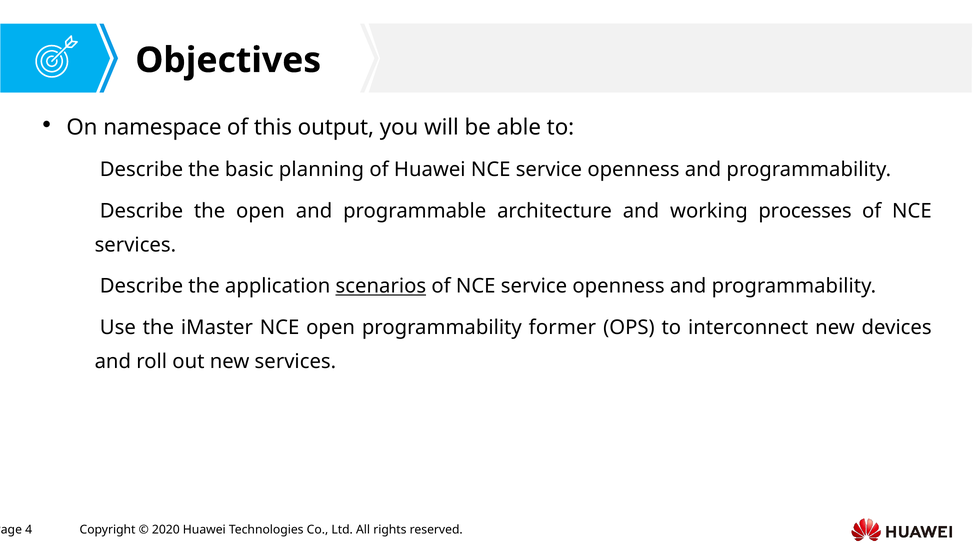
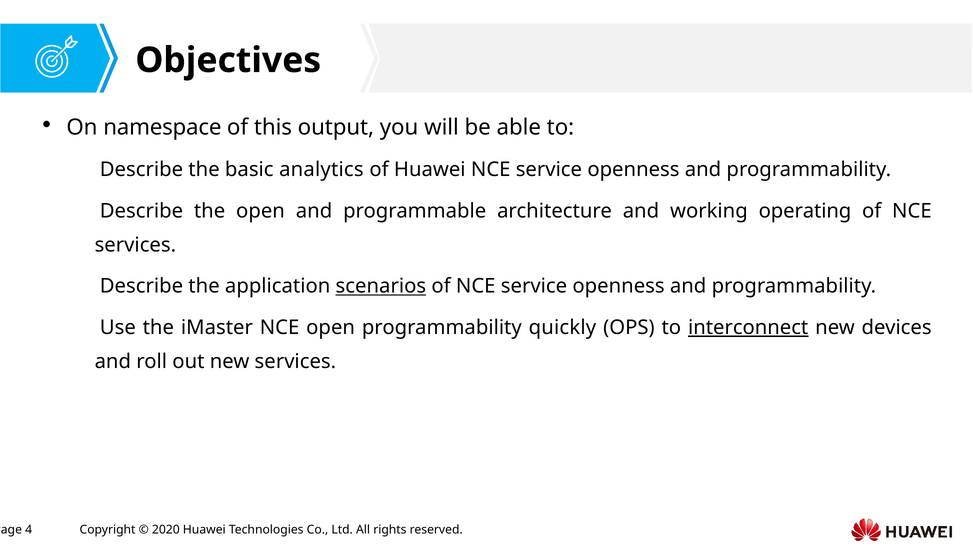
planning: planning -> analytics (321, 170)
processes: processes -> operating (805, 211)
former: former -> quickly (562, 328)
interconnect underline: none -> present (748, 328)
